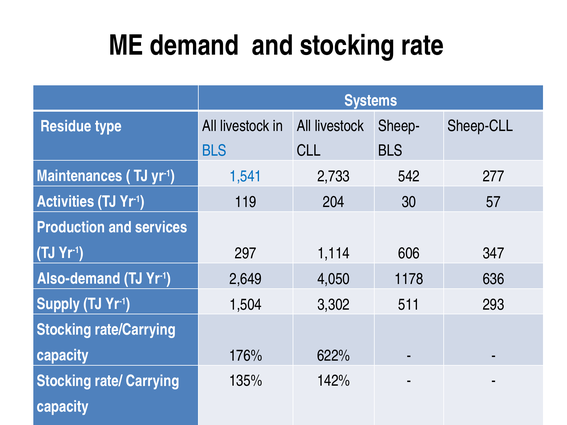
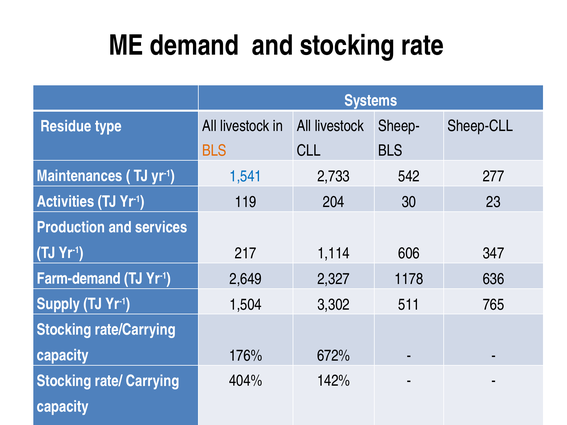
BLS colour: blue -> orange (214, 151)
57: 57 -> 23 (493, 202)
297: 297 -> 217 (246, 253)
Also-demand: Also-demand -> Farm-demand (79, 279)
4,050: 4,050 -> 2,327 (334, 279)
293: 293 -> 765 (493, 305)
622%: 622% -> 672% (334, 356)
135%: 135% -> 404% (246, 381)
